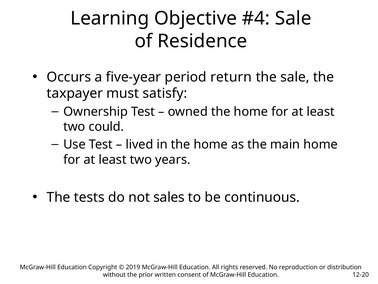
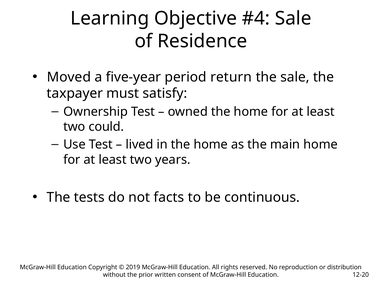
Occurs: Occurs -> Moved (69, 77)
sales: sales -> facts (169, 197)
